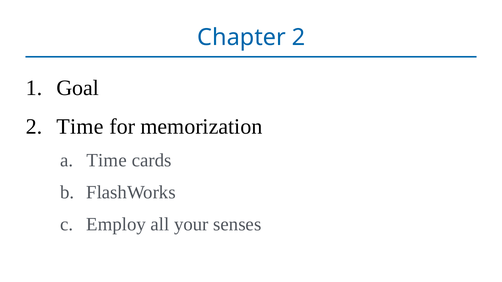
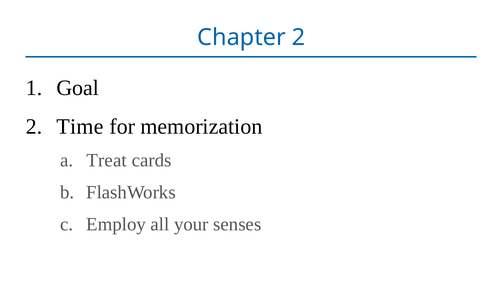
Time: Time -> Treat (107, 161)
